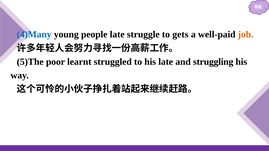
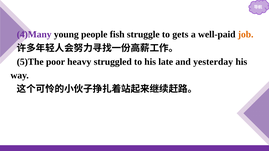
4)Many colour: blue -> purple (34, 35)
people late: late -> fish (117, 35)
learnt: learnt -> heavy (79, 62)
struggling: struggling -> yesterday (213, 62)
